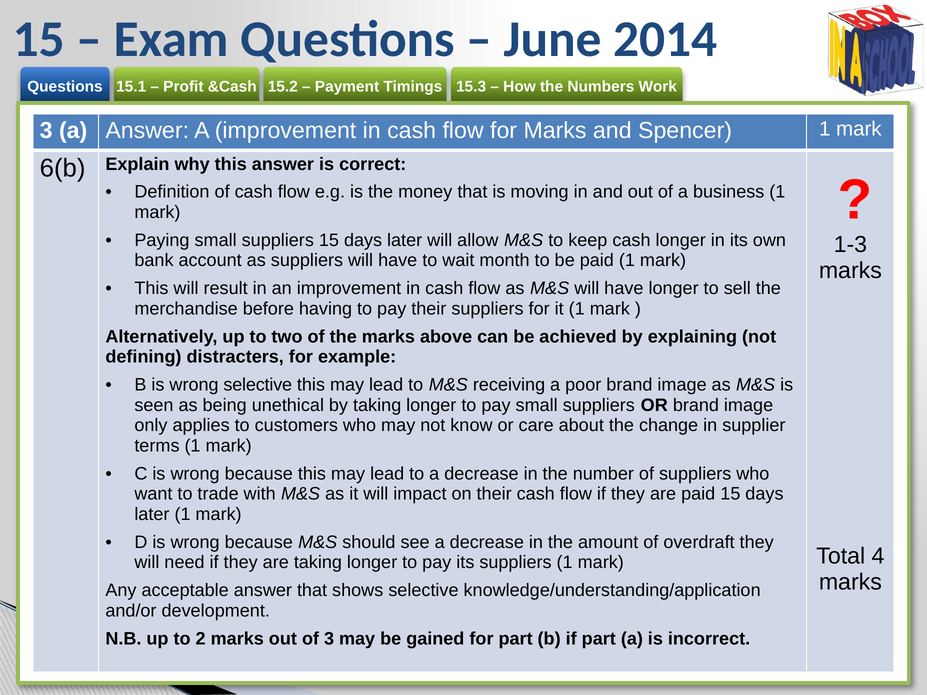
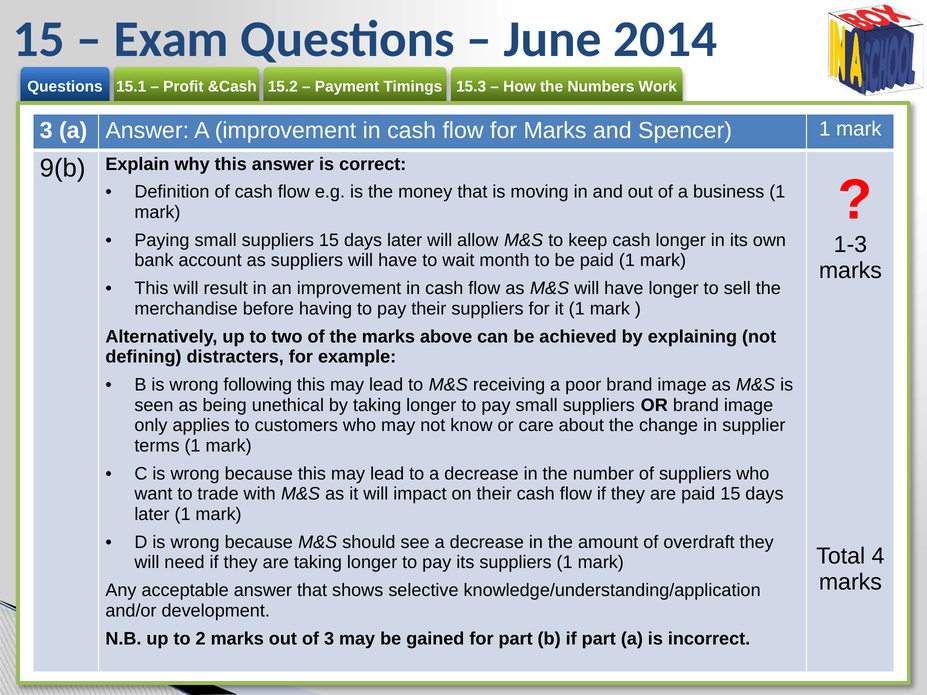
6(b: 6(b -> 9(b (63, 169)
wrong selective: selective -> following (258, 385)
